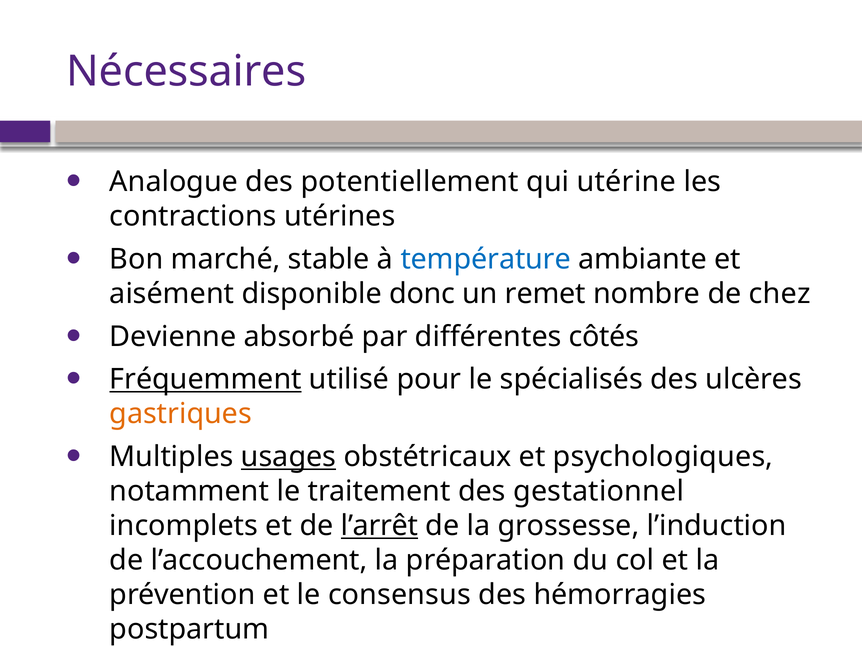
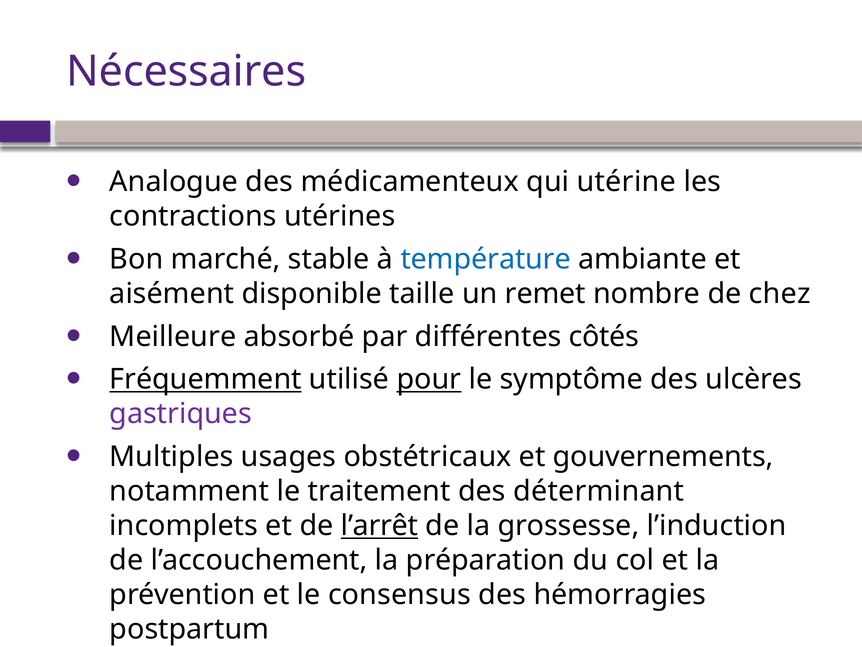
potentiellement: potentiellement -> médicamenteux (410, 182)
donc: donc -> taille (422, 293)
Devienne: Devienne -> Meilleure (173, 336)
pour underline: none -> present (429, 379)
spécialisés: spécialisés -> symptôme (571, 379)
gastriques colour: orange -> purple (181, 414)
usages underline: present -> none (289, 457)
psychologiques: psychologiques -> gouvernements (663, 457)
gestationnel: gestationnel -> déterminant (599, 491)
